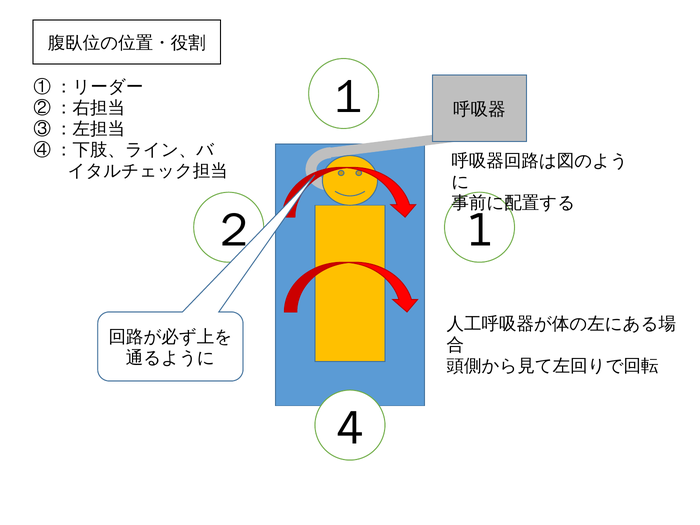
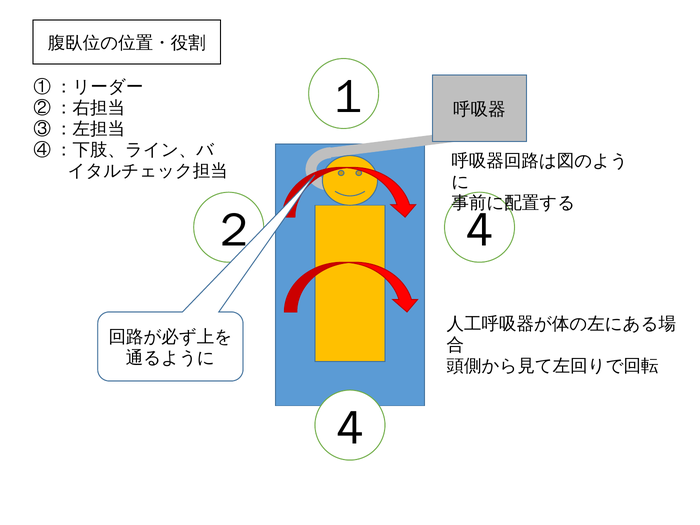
1: 1 -> 4 (480, 230)
